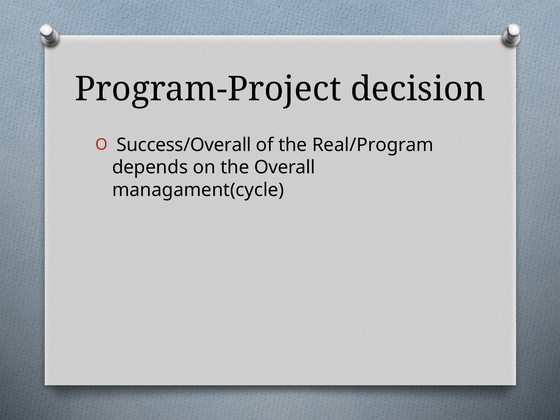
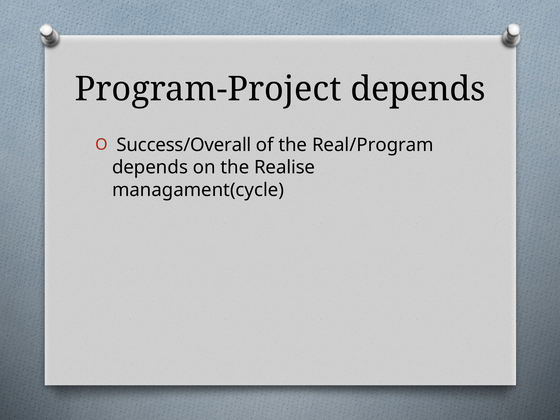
Program-Project decision: decision -> depends (418, 89)
Overall: Overall -> Realise (285, 168)
